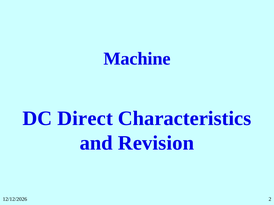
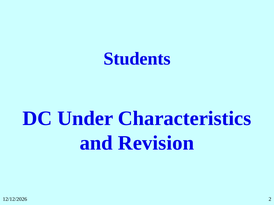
Machine: Machine -> Students (137, 59)
Direct: Direct -> Under (85, 119)
